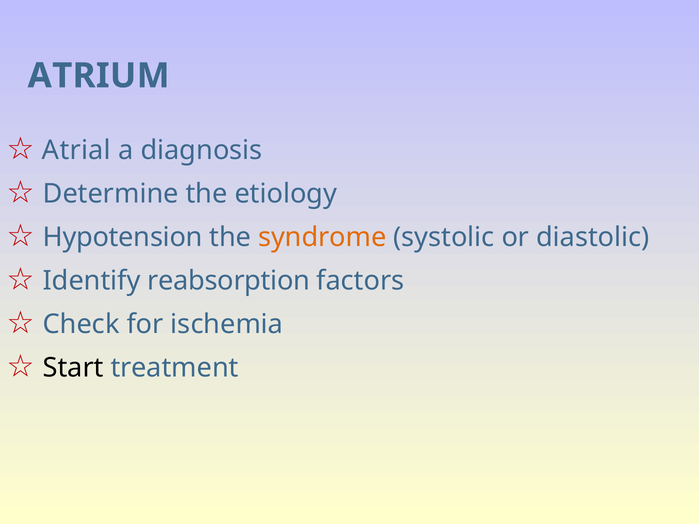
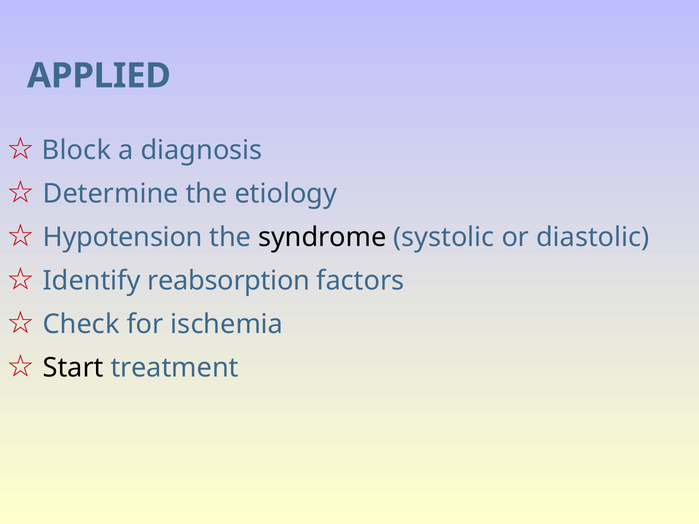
ATRIUM: ATRIUM -> APPLIED (99, 76)
Atrial: Atrial -> Block (76, 151)
syndrome colour: orange -> black (322, 238)
